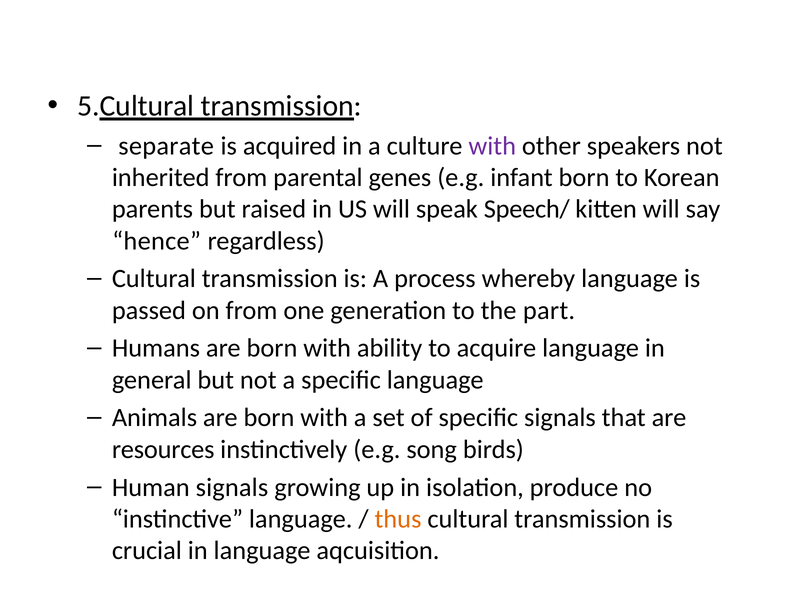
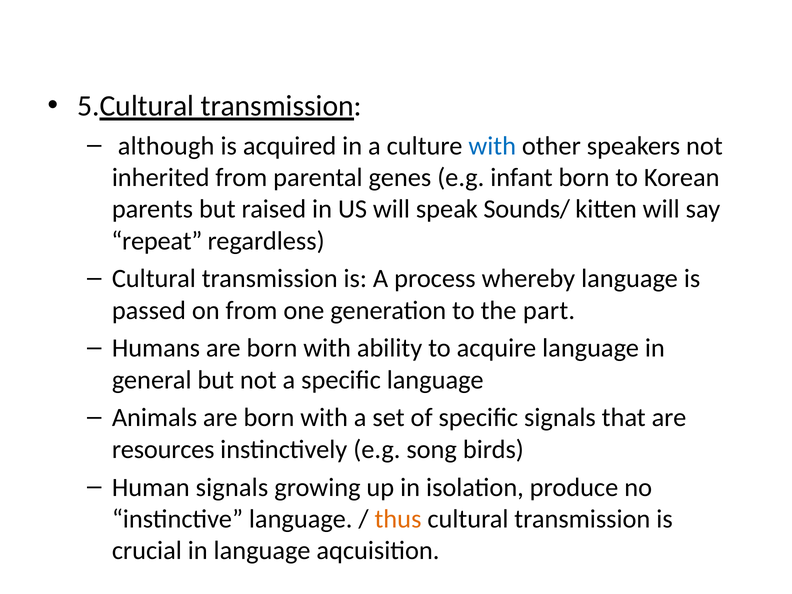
separate: separate -> although (166, 146)
with colour: purple -> blue (492, 146)
Speech/: Speech/ -> Sounds/ (527, 209)
hence: hence -> repeat (157, 241)
